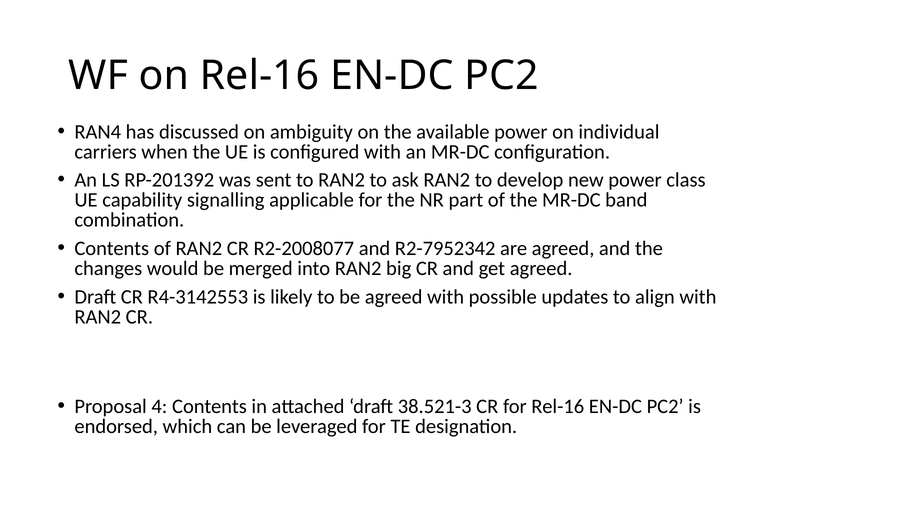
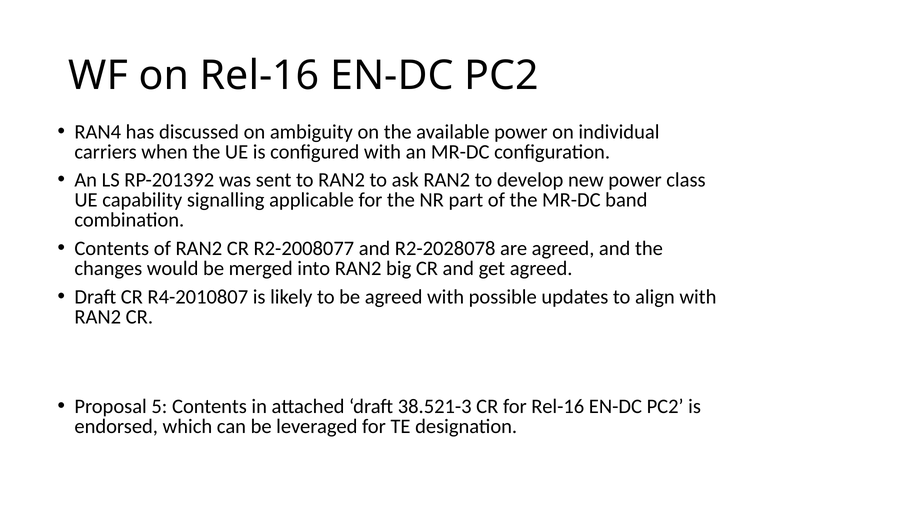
R2-7952342: R2-7952342 -> R2-2028078 (445, 249)
R4-3142553: R4-3142553 -> R4-2010807 (198, 297)
4: 4 -> 5 (159, 407)
